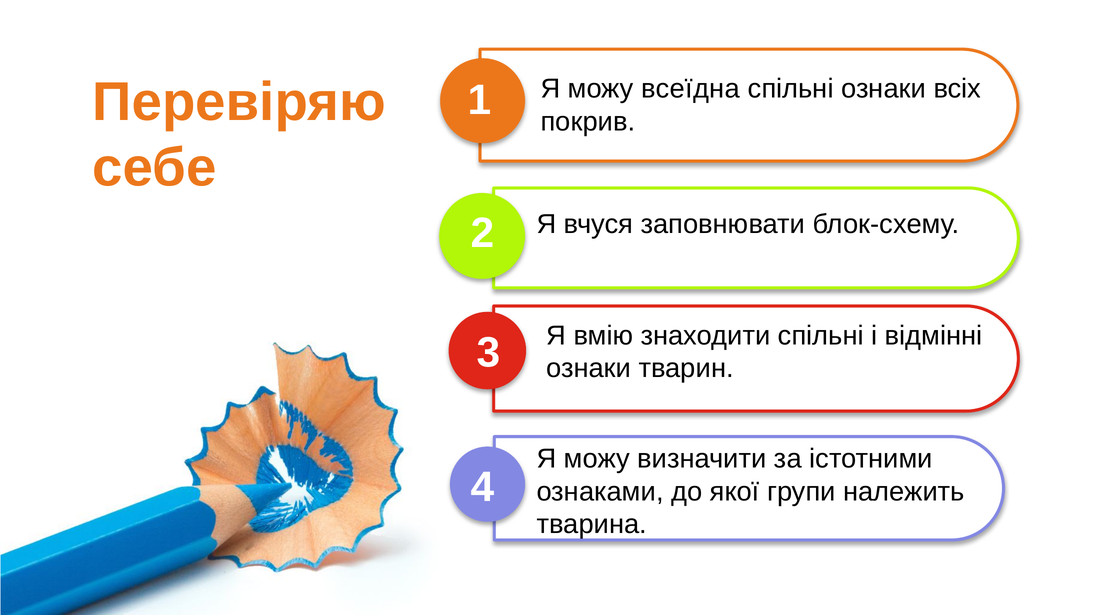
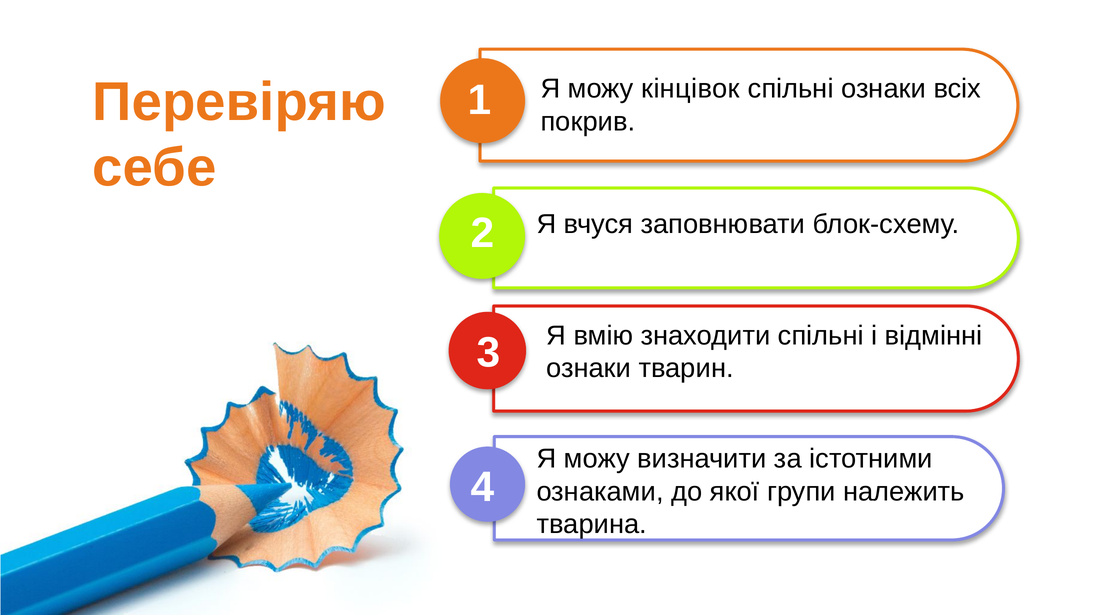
всеїдна: всеїдна -> кінцівок (691, 89)
